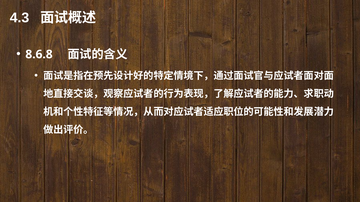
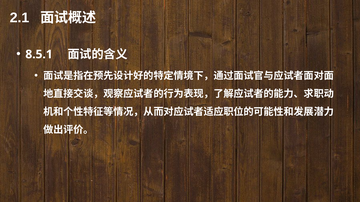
4.3: 4.3 -> 2.1 (19, 18)
8.6.8: 8.6.8 -> 8.5.1 (39, 54)
